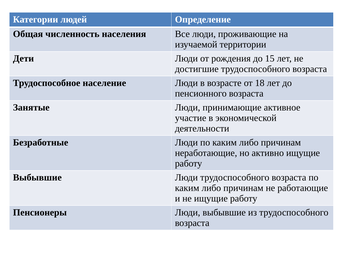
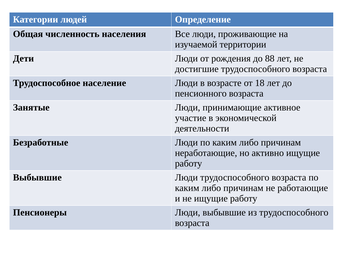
15: 15 -> 88 (270, 59)
